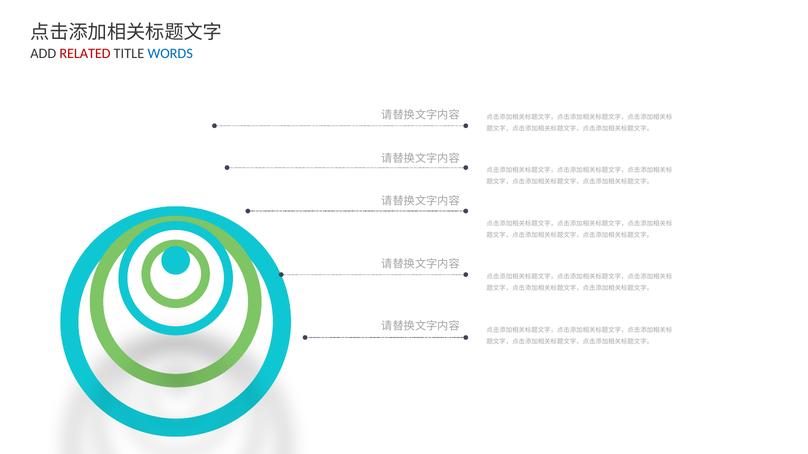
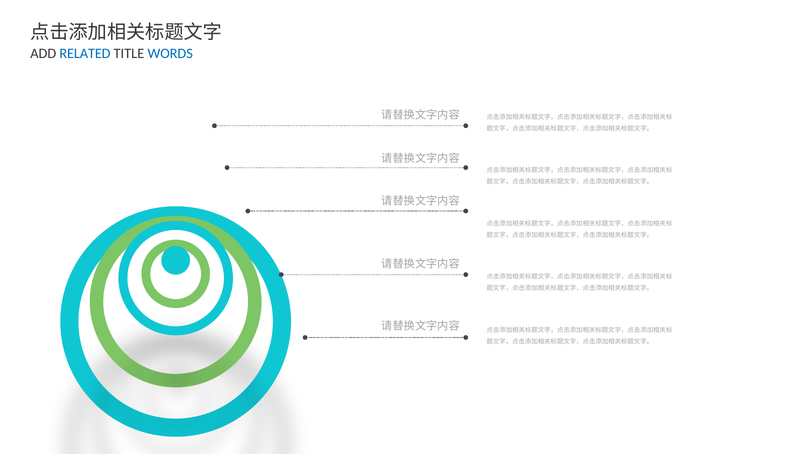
RELATED colour: red -> blue (85, 54)
